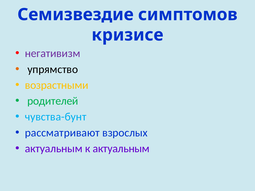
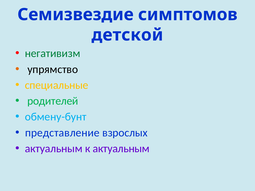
кризисе: кризисе -> детской (127, 35)
негативизм colour: purple -> green (53, 53)
возрастными: возрастными -> специальные (57, 85)
чувства-бунт: чувства-бунт -> обмену-бунт (56, 117)
рассматривают: рассматривают -> представление (62, 133)
